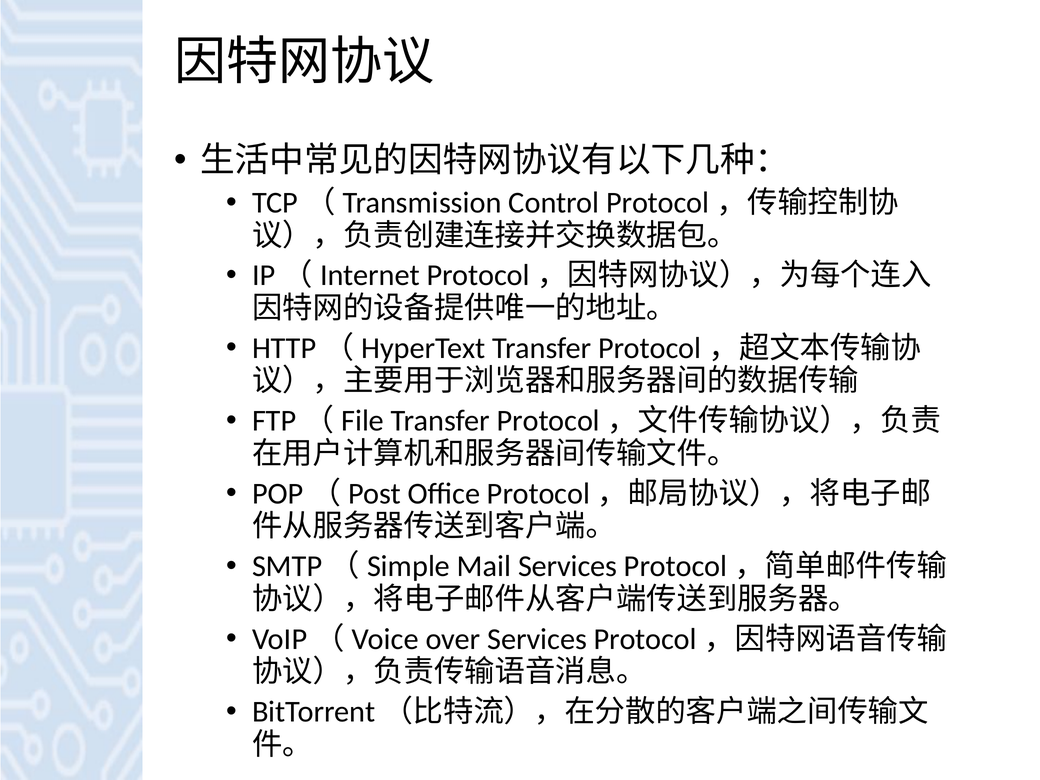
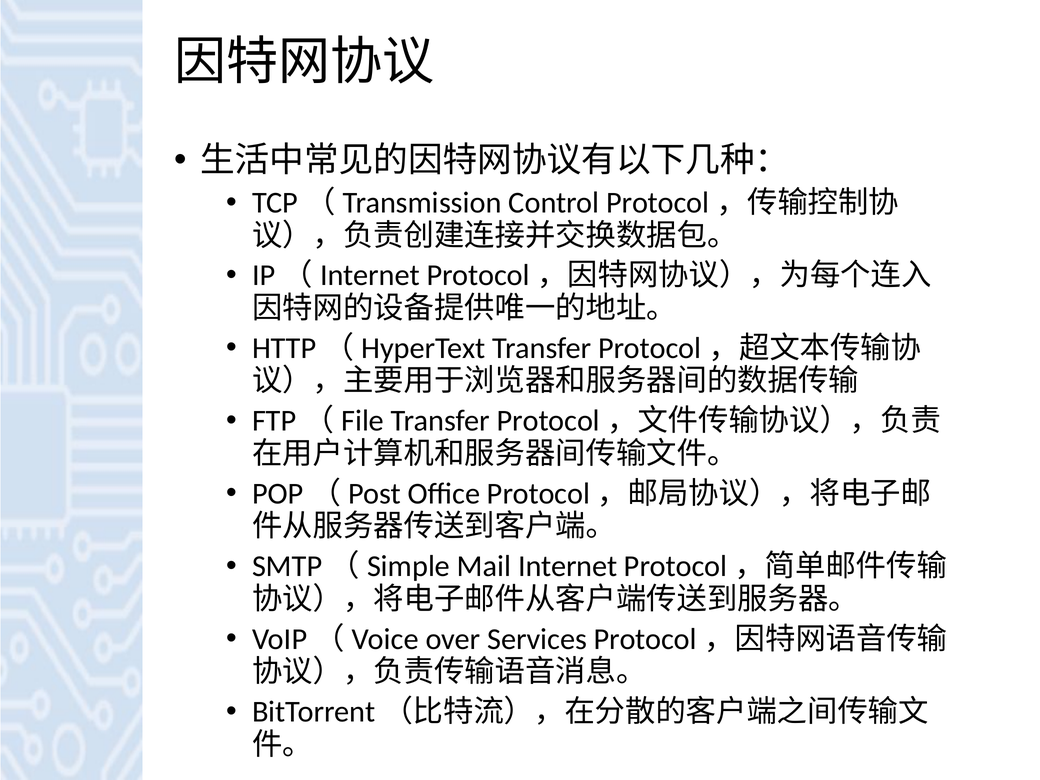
Mail Services: Services -> Internet (568, 566)
